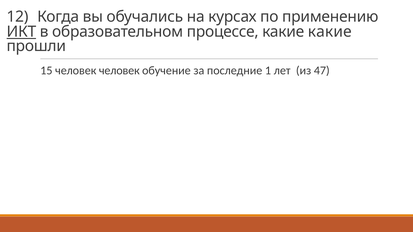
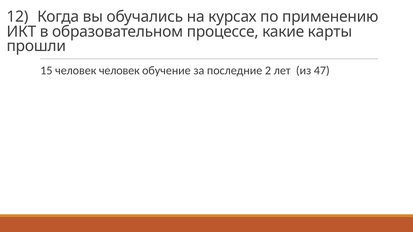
ИКТ underline: present -> none (21, 32)
какие какие: какие -> карты (330, 32)
1: 1 -> 2 (268, 70)
